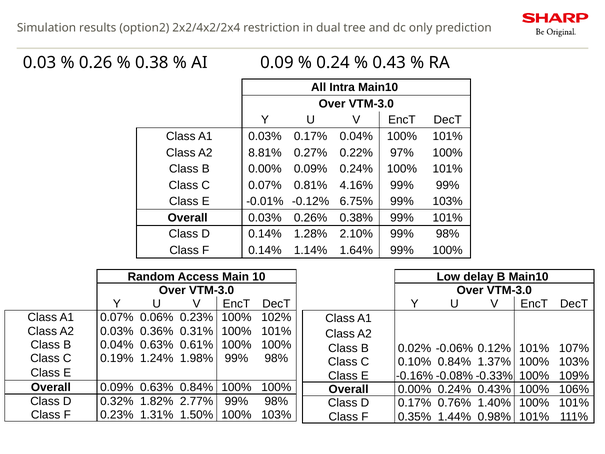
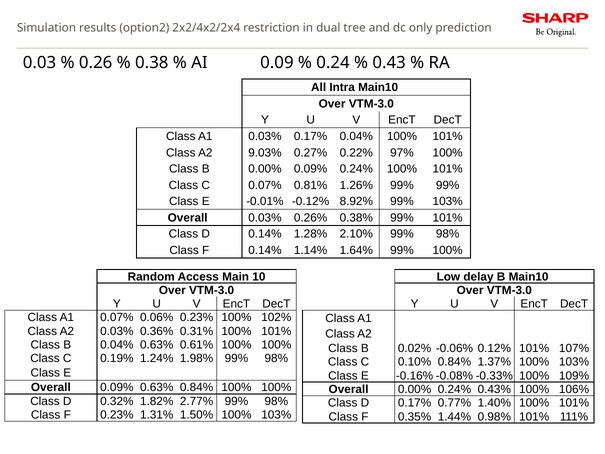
8.81%: 8.81% -> 9.03% (265, 153)
4.16%: 4.16% -> 1.26% (356, 185)
6.75%: 6.75% -> 8.92% (356, 201)
0.76%: 0.76% -> 0.77% (454, 403)
